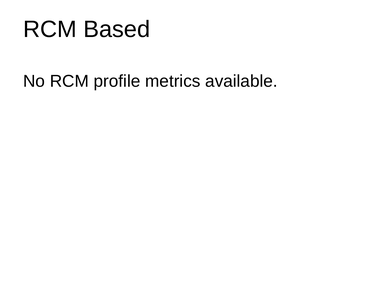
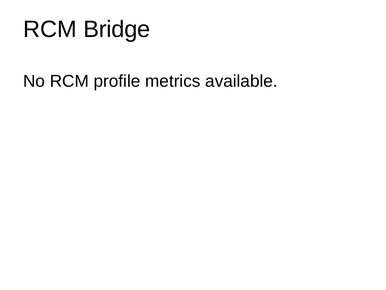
Based: Based -> Bridge (117, 29)
